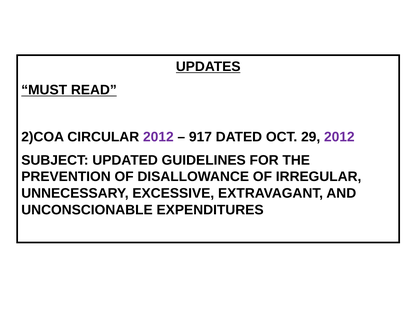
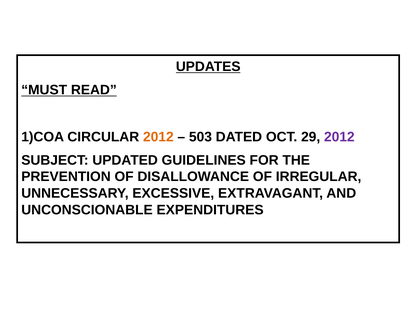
2)COA: 2)COA -> 1)COA (43, 137)
2012 colour: purple -> orange (158, 137)
917: 917 -> 503 (200, 137)
